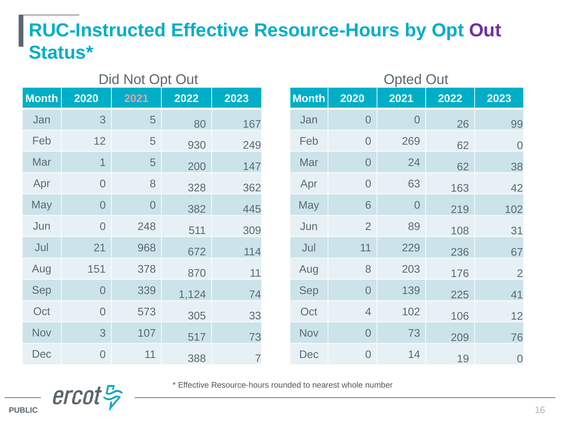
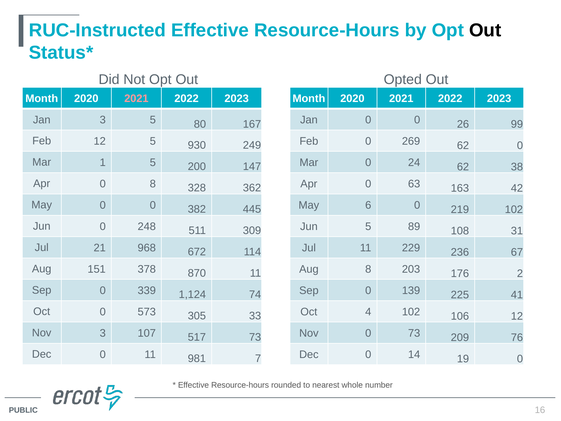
Out colour: purple -> black (485, 30)
Jun 2: 2 -> 5 (368, 226)
388: 388 -> 981 (197, 358)
